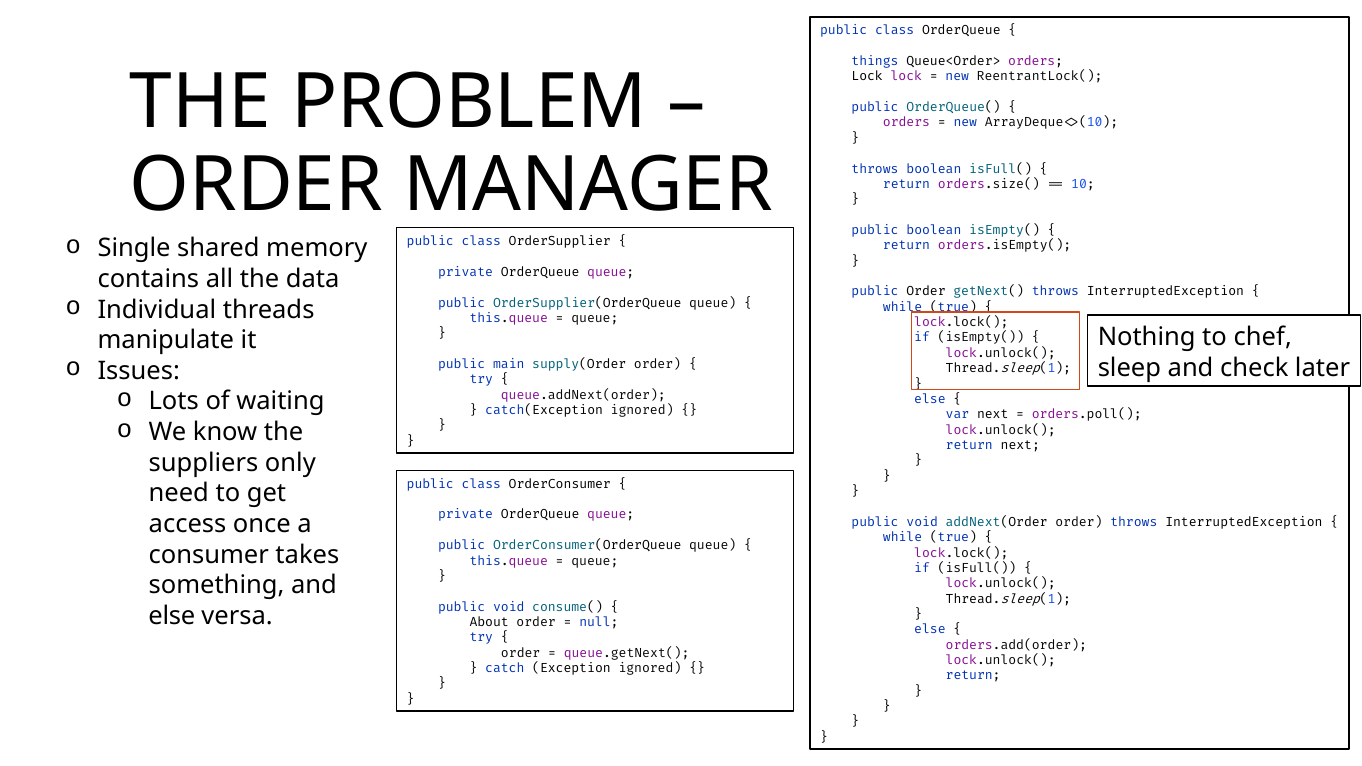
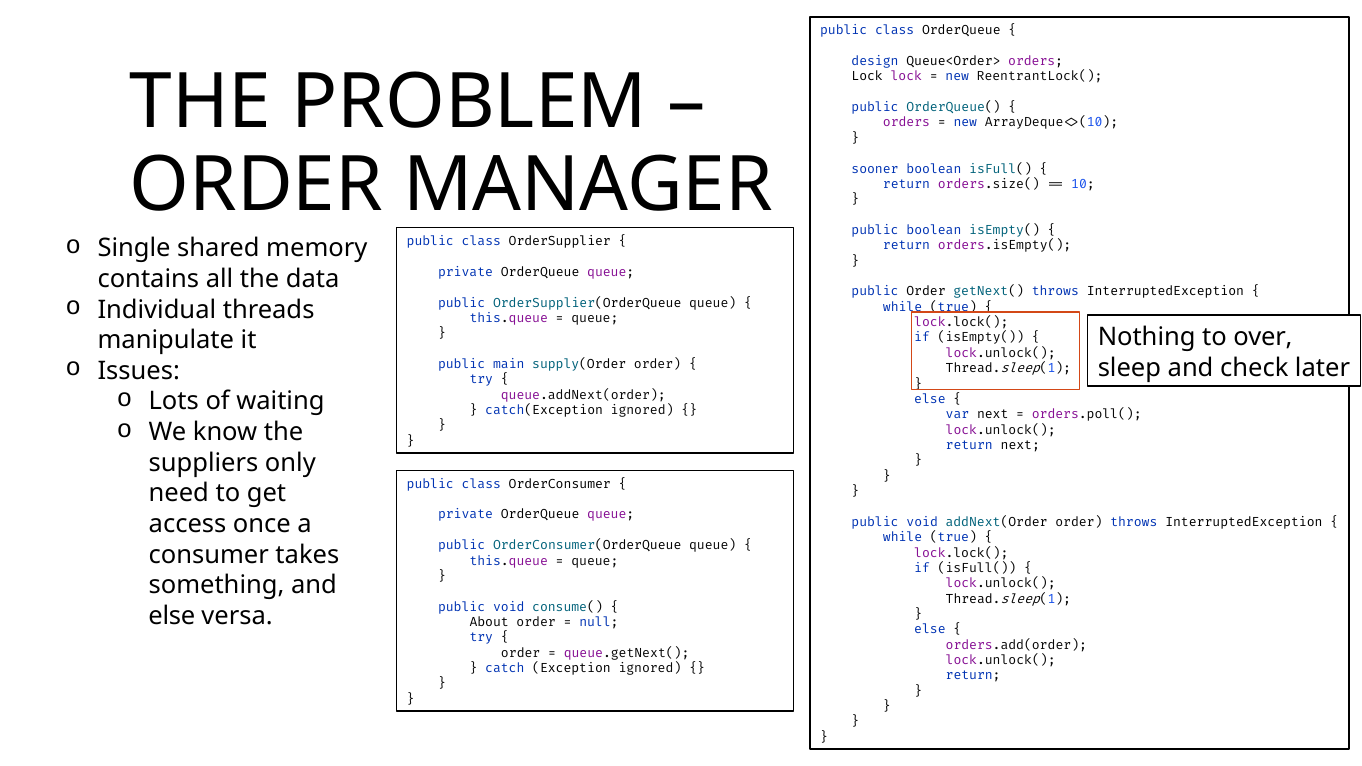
things: things -> design (875, 61)
throws: throws -> sooner (875, 169)
chef: chef -> over (1263, 337)
